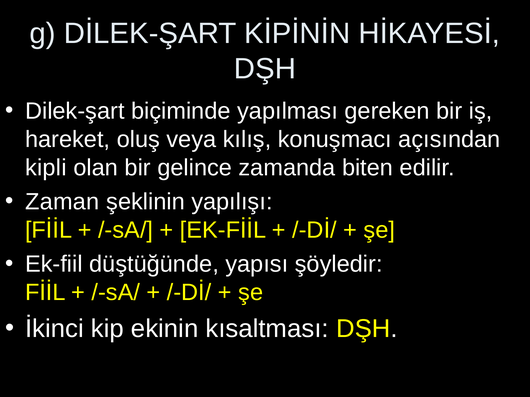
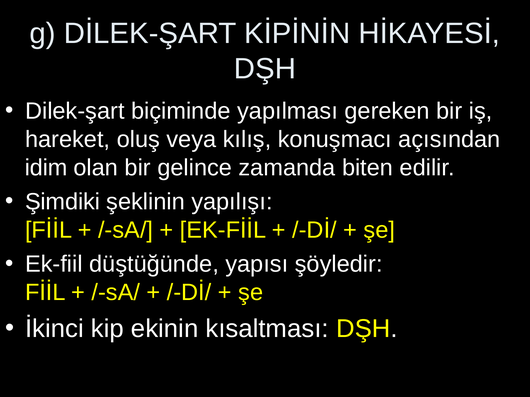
kipli: kipli -> idim (46, 168)
Zaman: Zaman -> Şimdiki (63, 202)
